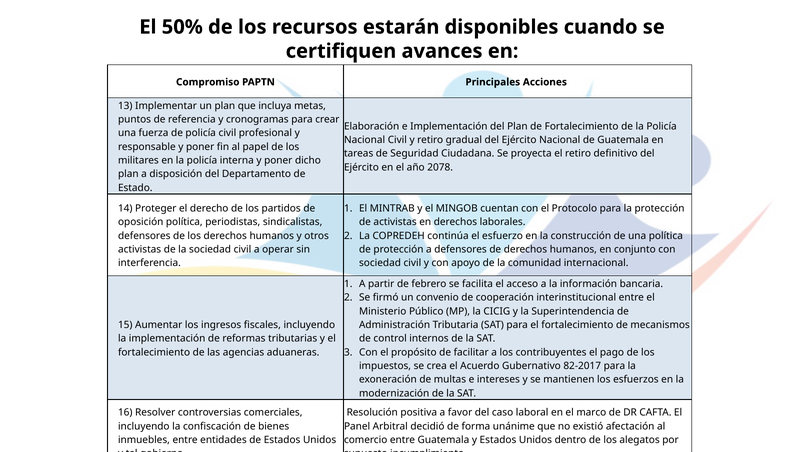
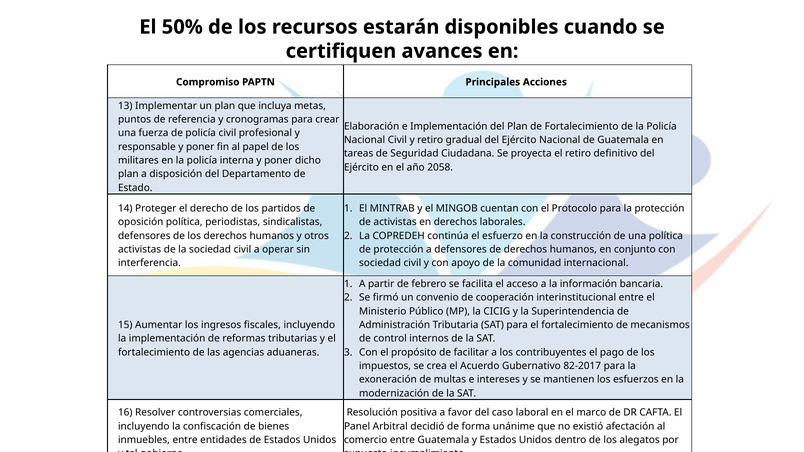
2078: 2078 -> 2058 (440, 167)
